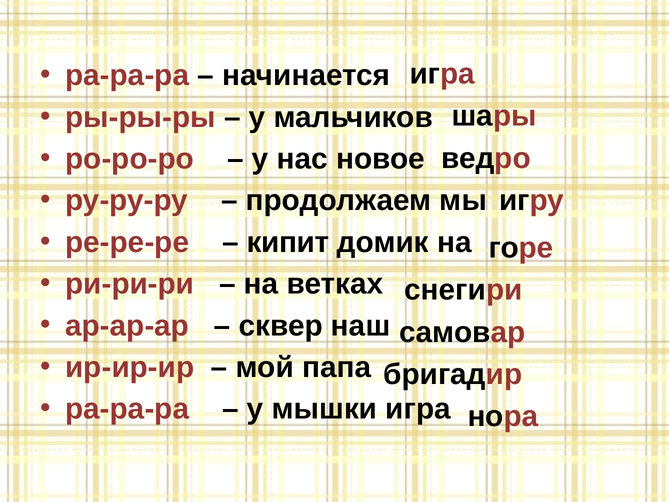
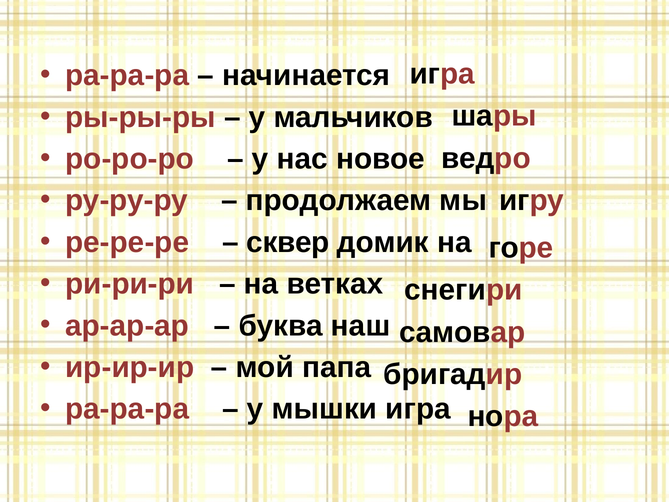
кипит: кипит -> сквер (288, 242)
сквер: сквер -> буква (281, 326)
